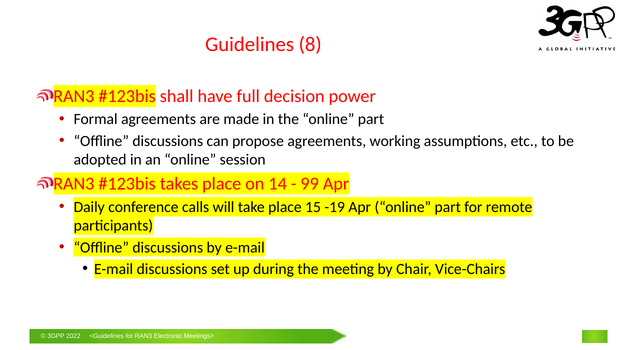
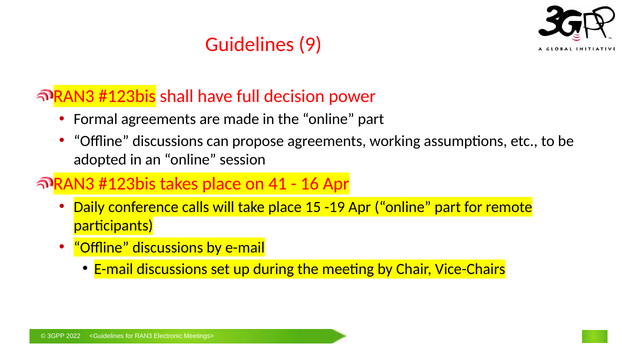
8: 8 -> 9 (310, 45)
14: 14 -> 41 (278, 184)
99: 99 -> 16 (310, 184)
